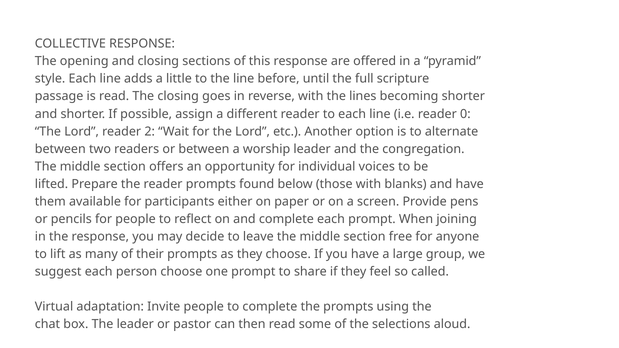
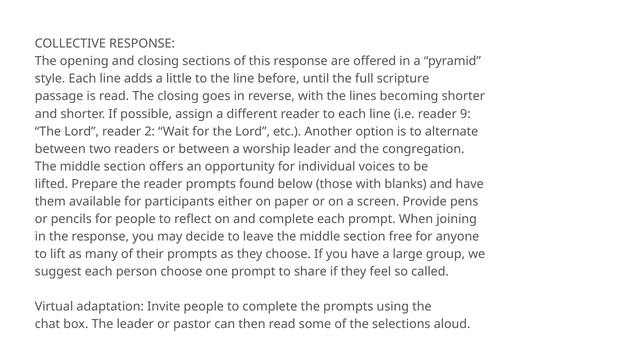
0: 0 -> 9 (465, 114)
